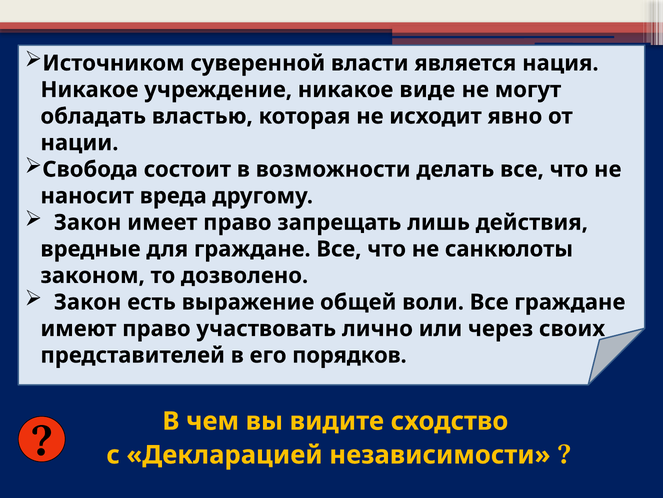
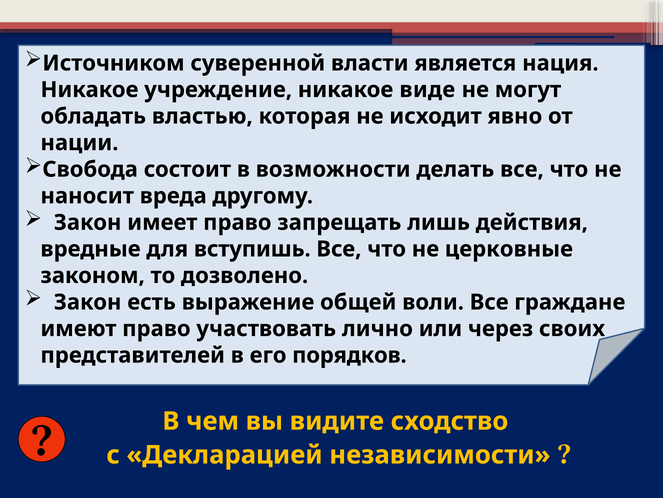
для граждане: граждане -> вступишь (252, 249)
санкюлоты: санкюлоты -> церковные (509, 249)
